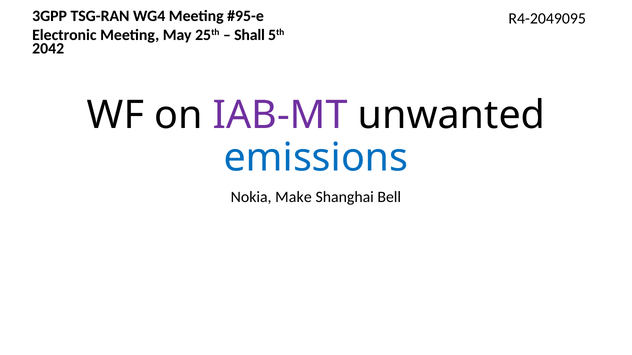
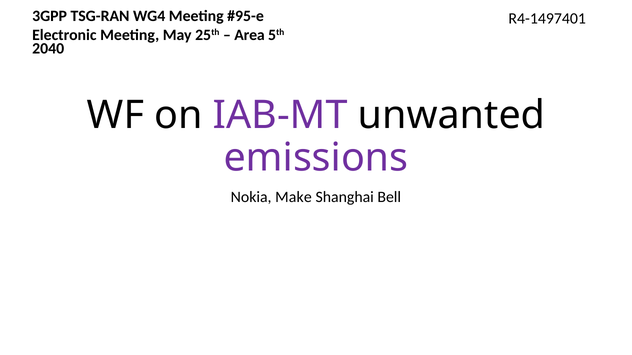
R4-2049095: R4-2049095 -> R4-1497401 (547, 19)
Shall: Shall -> Area (250, 35)
2042: 2042 -> 2040 (48, 49)
emissions colour: blue -> purple (316, 158)
